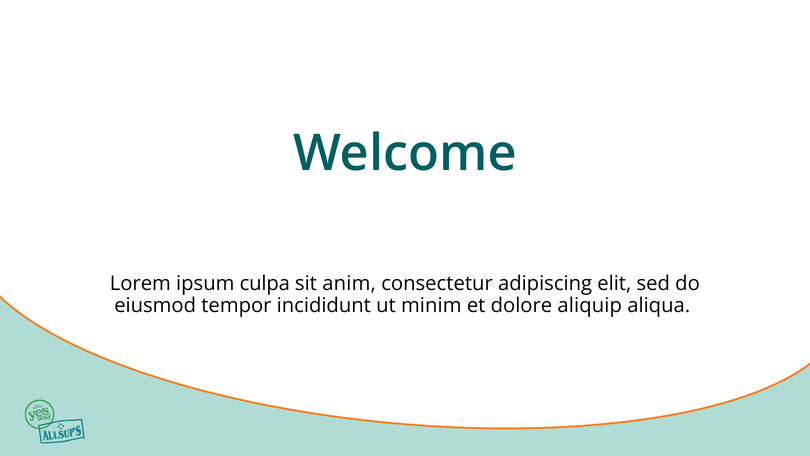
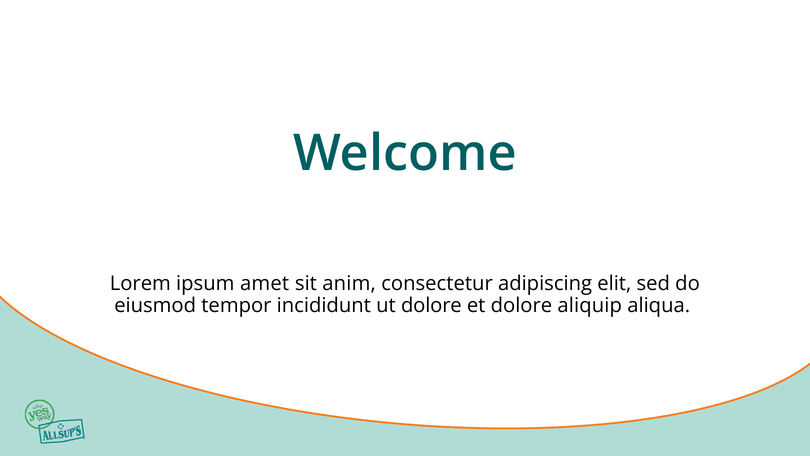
culpa: culpa -> amet (265, 283)
ut minim: minim -> dolore (431, 305)
